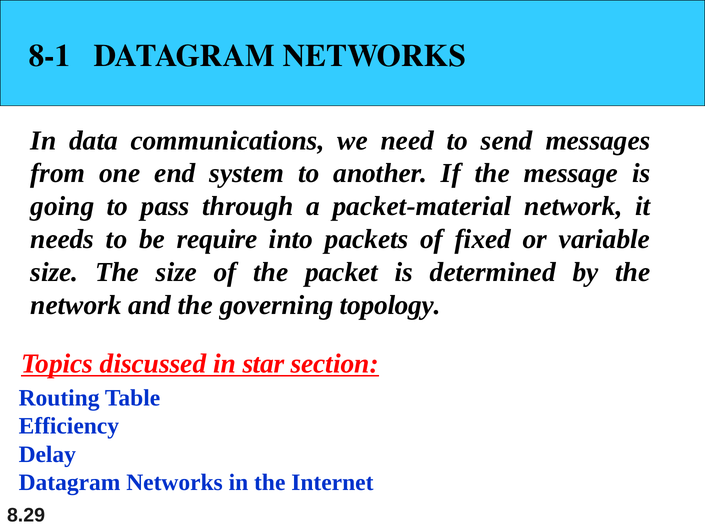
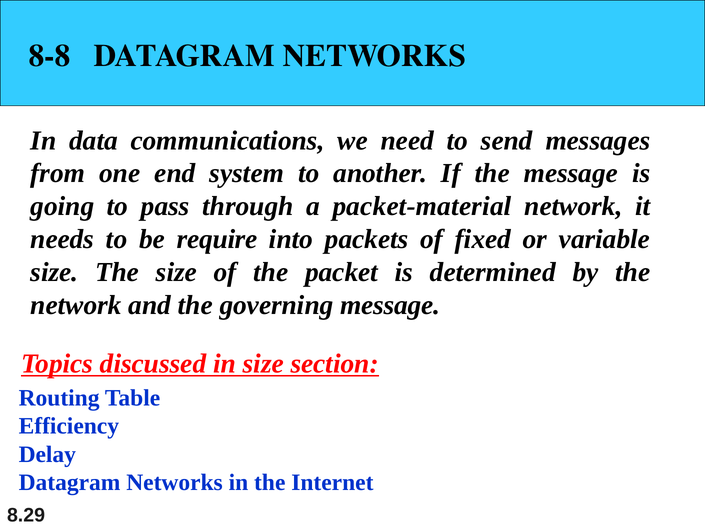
8-1: 8-1 -> 8-8 (50, 56)
governing topology: topology -> message (390, 305)
in star: star -> size (263, 364)
